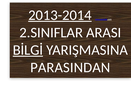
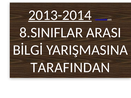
2.SINIFLAR: 2.SINIFLAR -> 8.SINIFLAR (51, 33)
BİLGİ underline: present -> none (28, 50)
PARASINDAN: PARASINDAN -> TARAFINDAN (70, 68)
